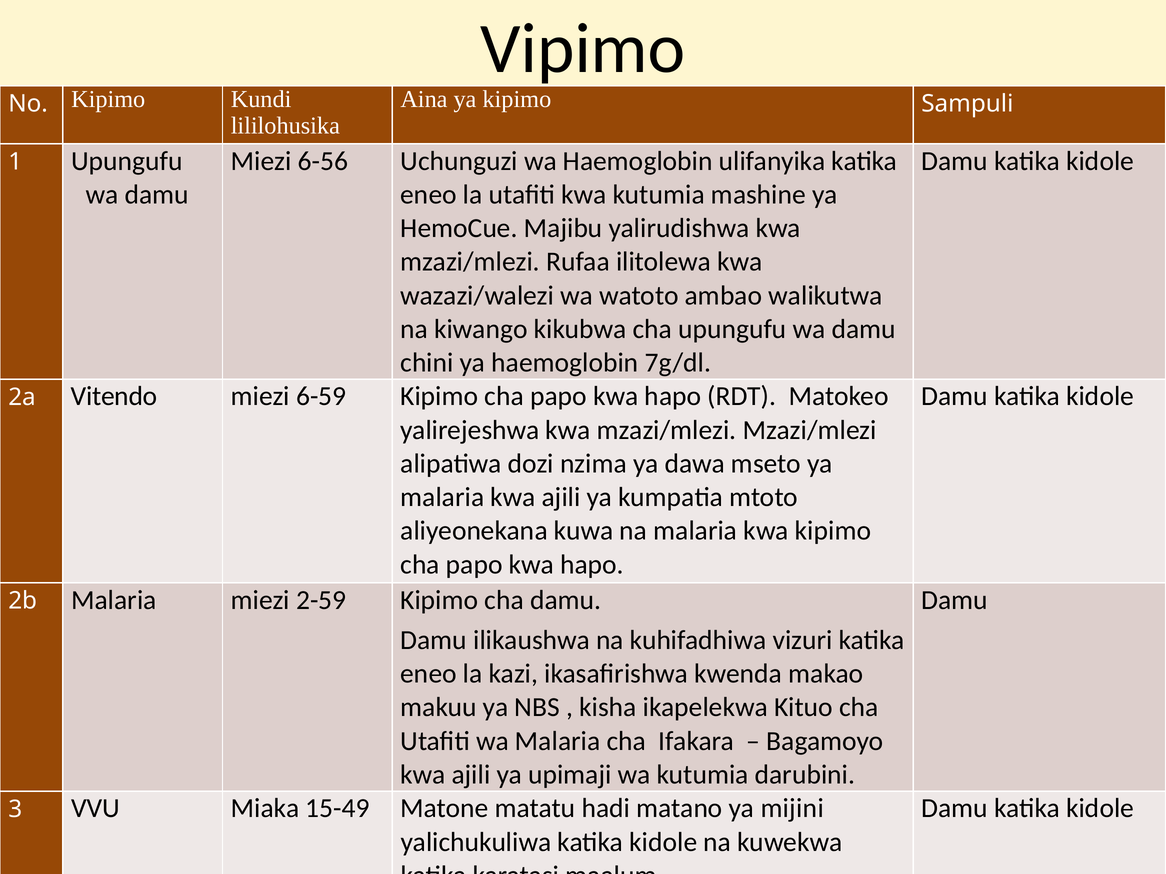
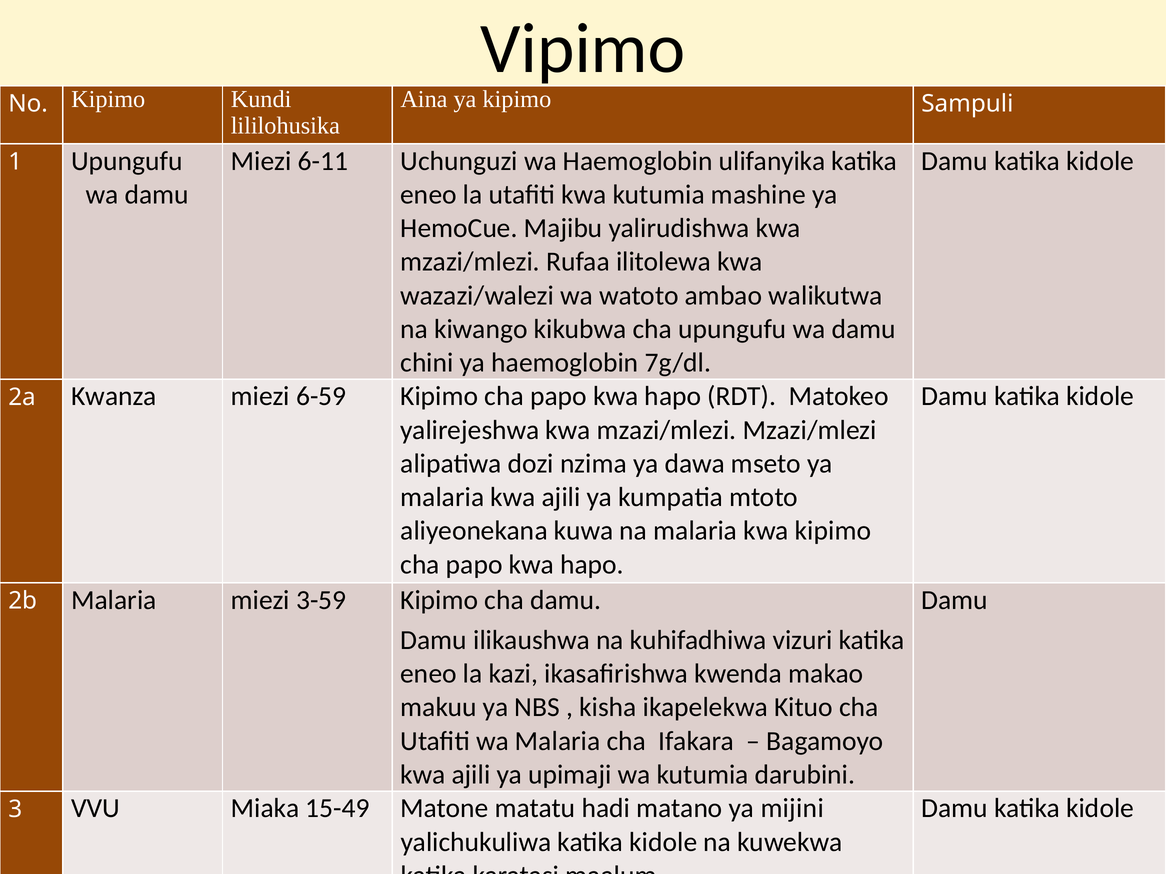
6-56: 6-56 -> 6-11 (323, 161)
Vitendo: Vitendo -> Kwanza (114, 397)
2-59: 2-59 -> 3-59 (321, 600)
